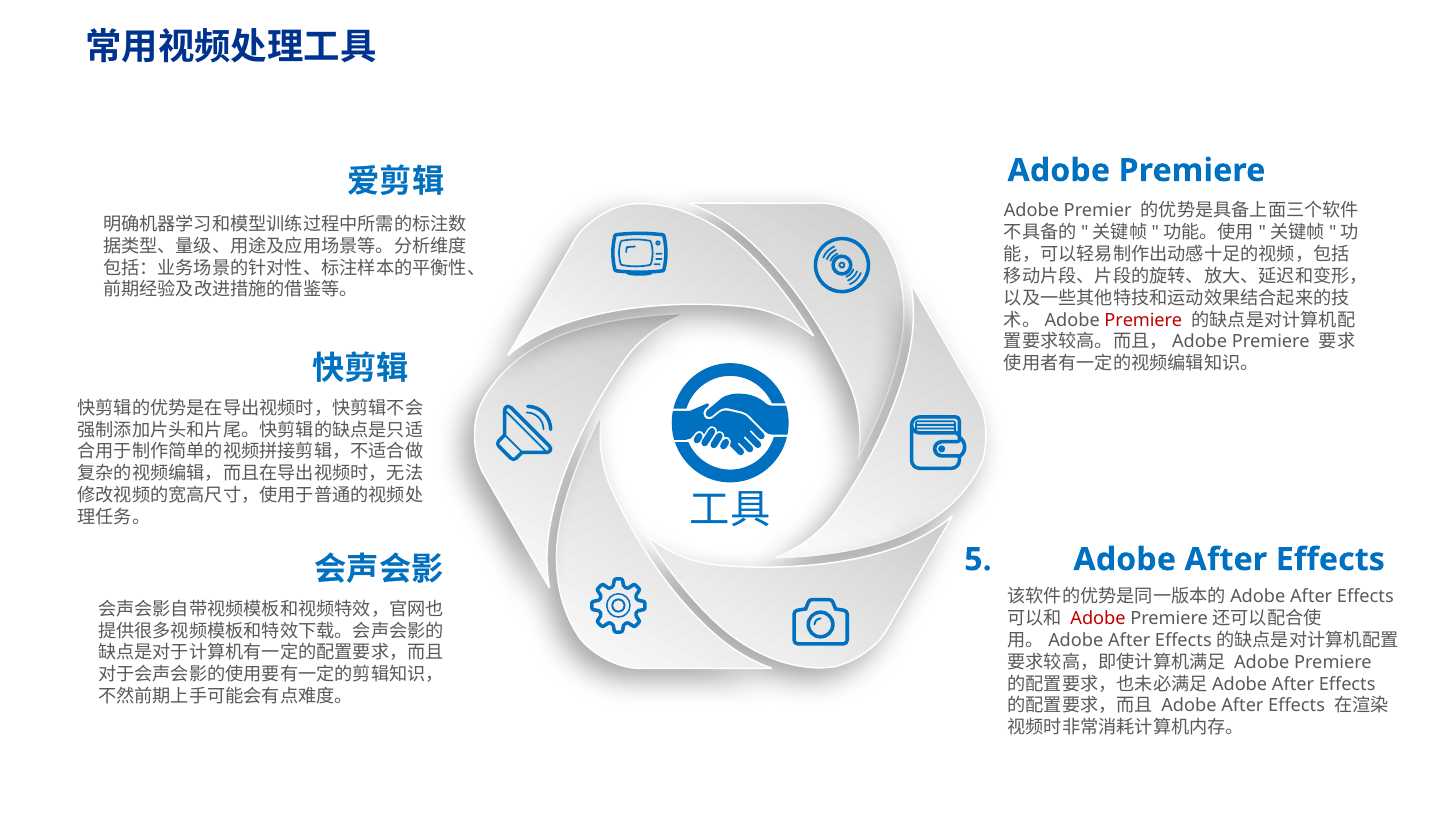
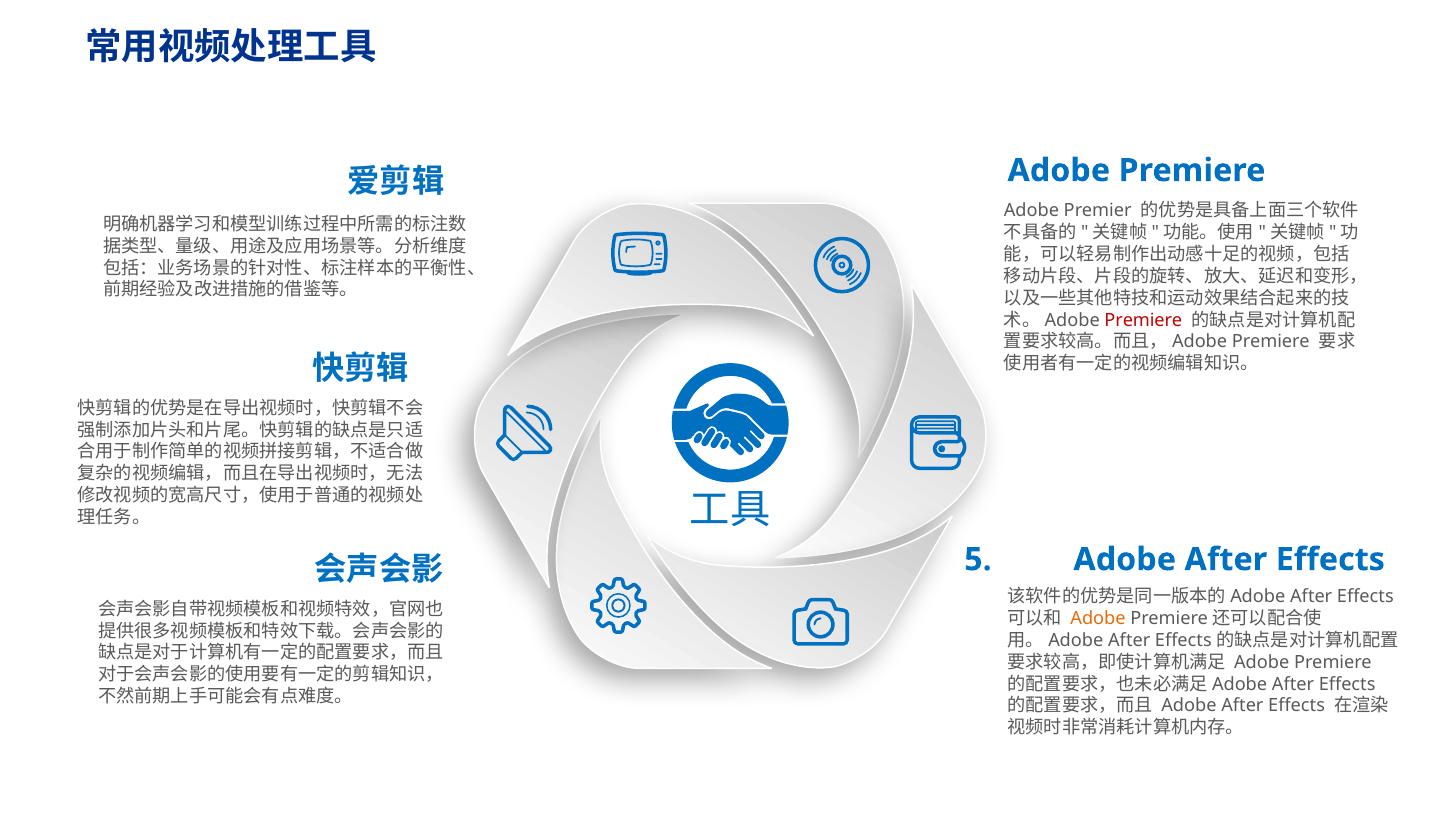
Adobe colour: red -> orange (1098, 619)
